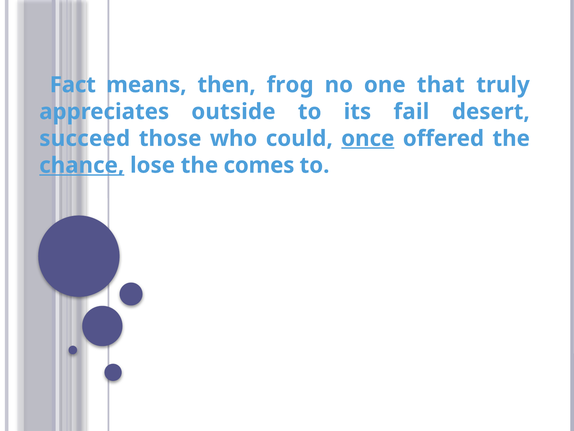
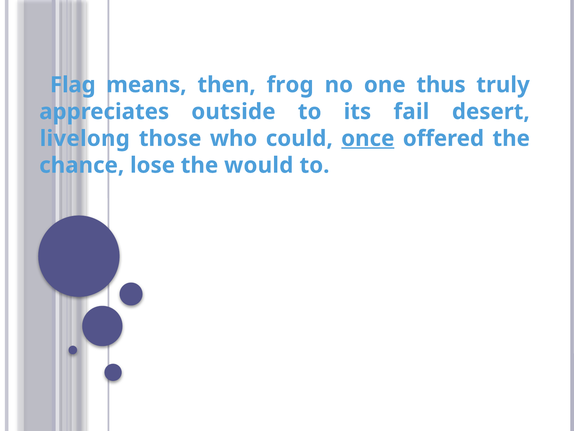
Fact: Fact -> Flag (73, 85)
that: that -> thus (441, 85)
succeed: succeed -> livelong (85, 138)
chance underline: present -> none (82, 165)
comes: comes -> would (259, 165)
